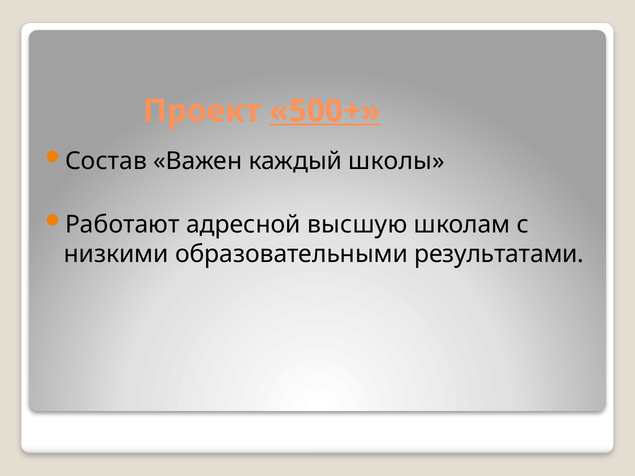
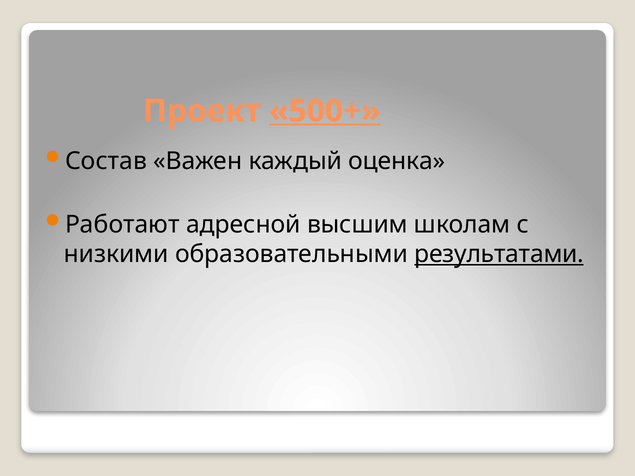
школы: школы -> оценка (397, 161)
высшую: высшую -> высшим (357, 225)
результатами underline: none -> present (499, 254)
